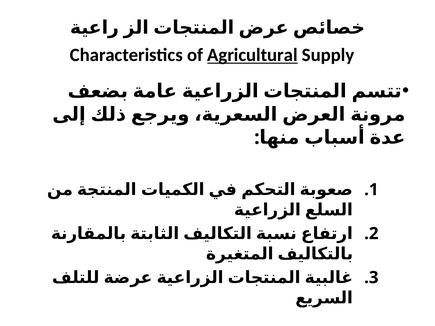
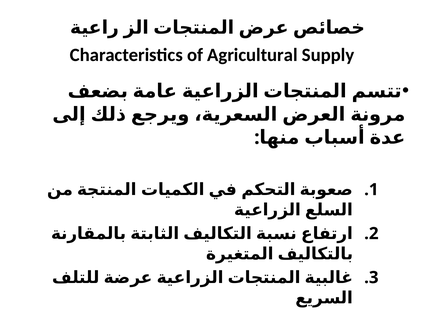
Agricultural underline: present -> none (252, 55)
